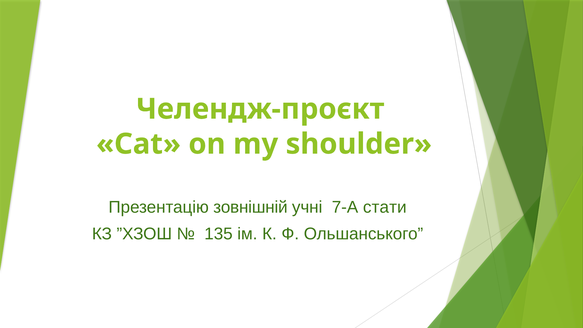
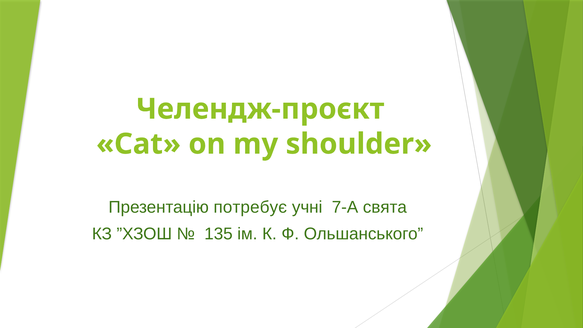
зовнішній: зовнішній -> потребує (250, 207)
стати: стати -> свята (385, 207)
